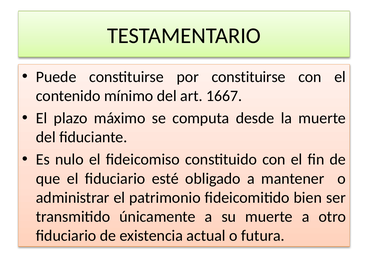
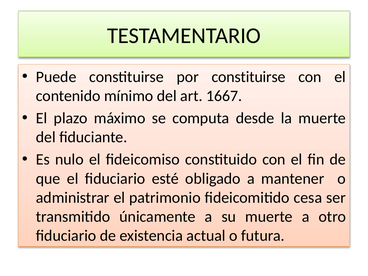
bien: bien -> cesa (308, 198)
